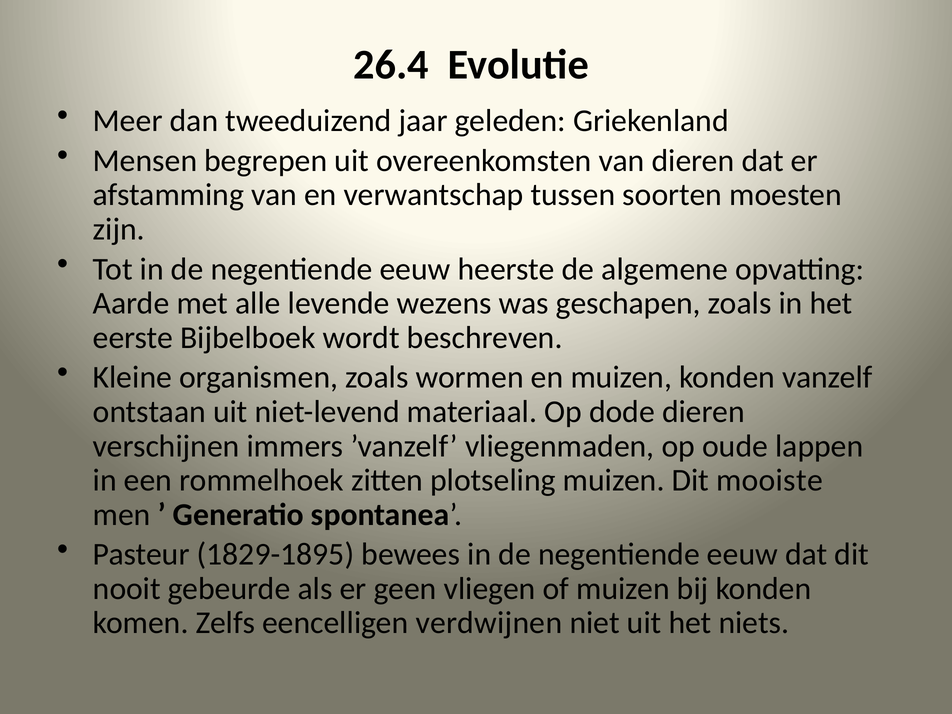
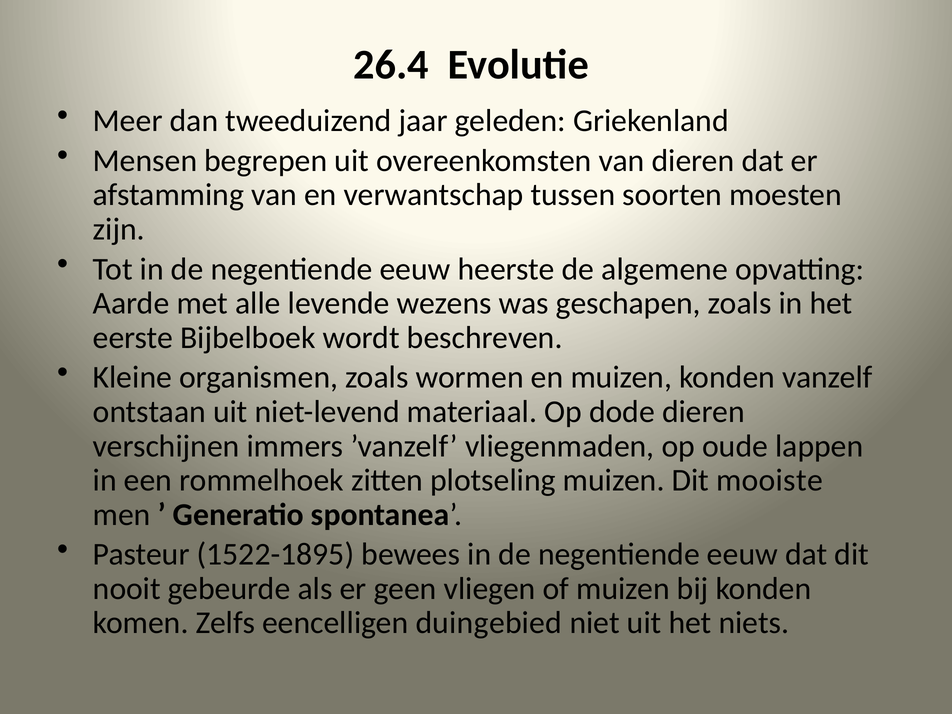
1829-1895: 1829-1895 -> 1522-1895 (275, 555)
verdwijnen: verdwijnen -> duingebied (489, 623)
